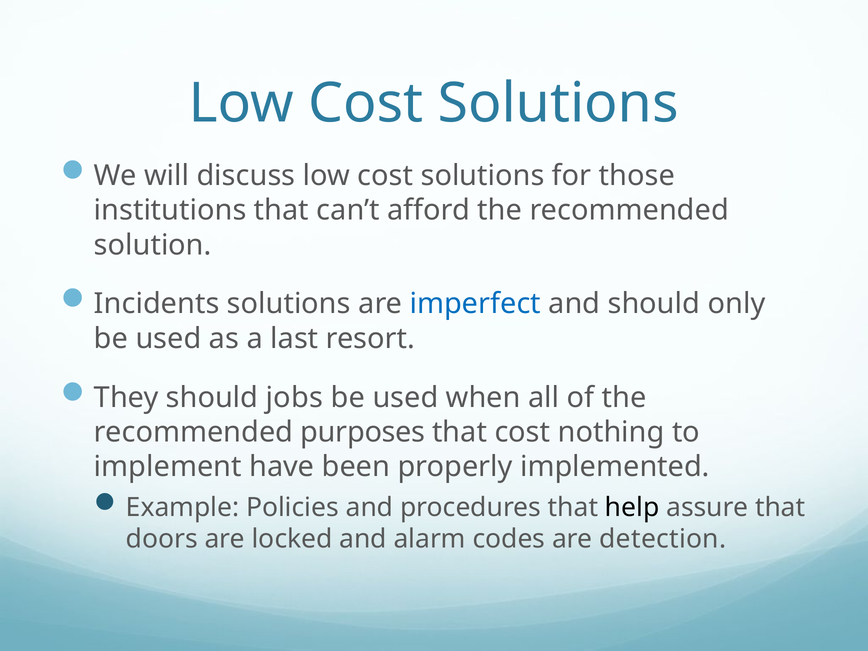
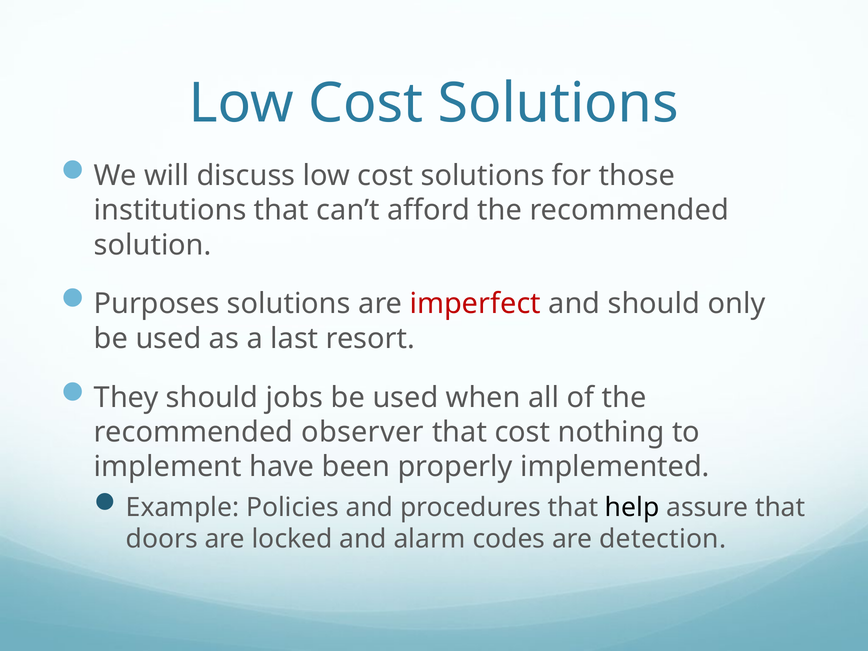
Incidents: Incidents -> Purposes (157, 304)
imperfect colour: blue -> red (475, 304)
purposes: purposes -> observer (362, 432)
